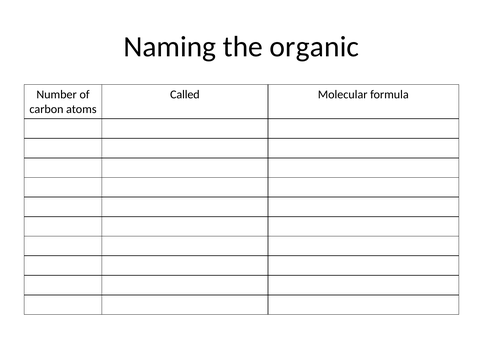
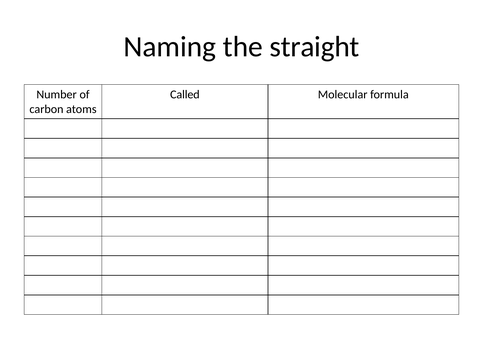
organic: organic -> straight (315, 47)
